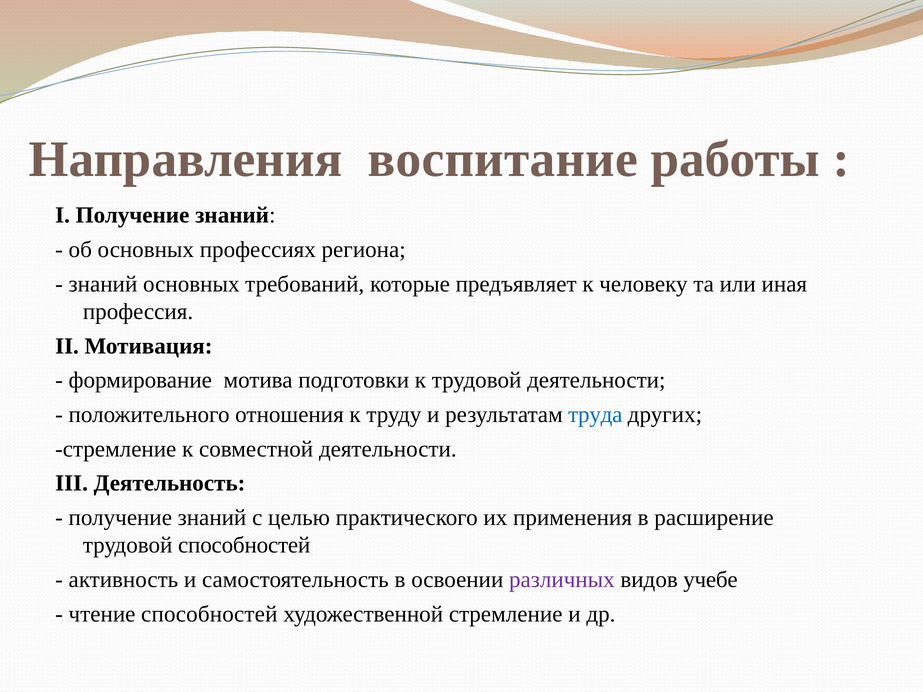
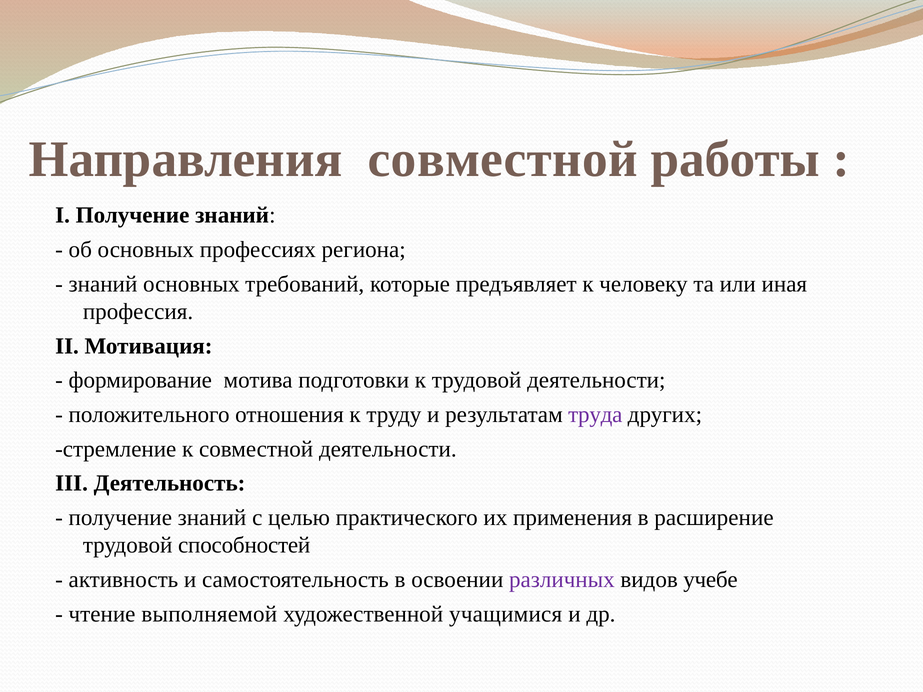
Направления воспитание: воспитание -> совместной (503, 159)
труда colour: blue -> purple (595, 415)
чтение способностей: способностей -> выполняемой (209, 614)
художественной стремление: стремление -> учащимися (506, 614)
